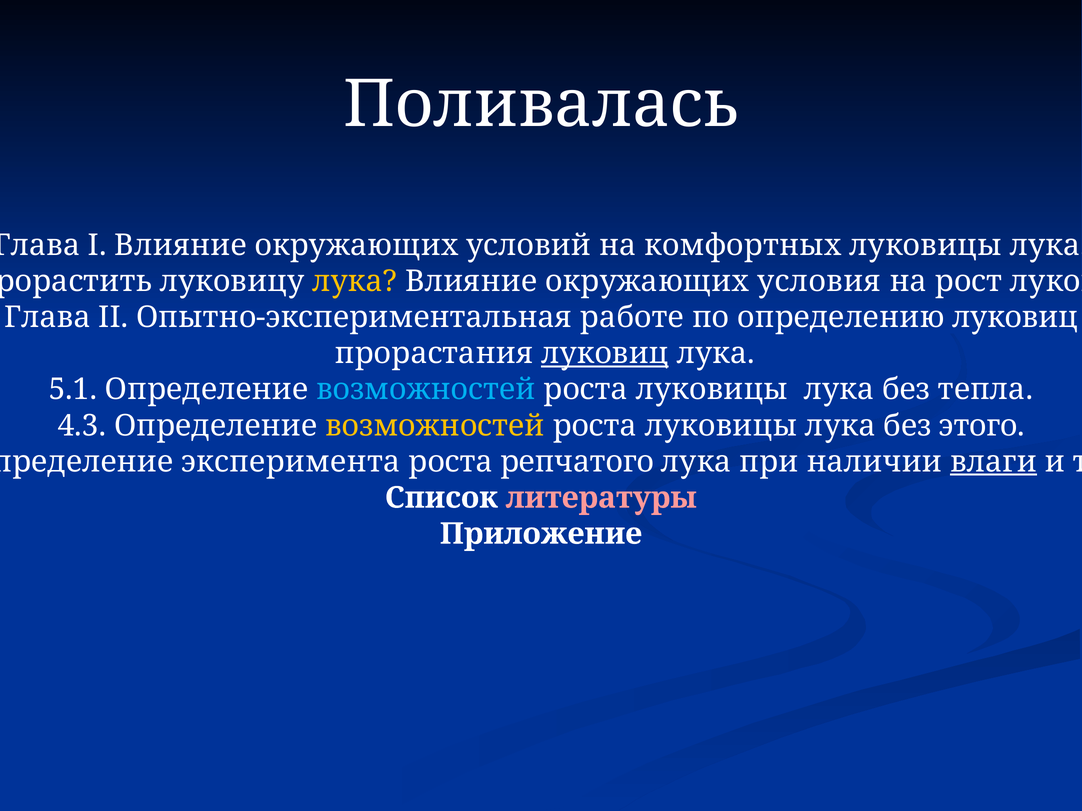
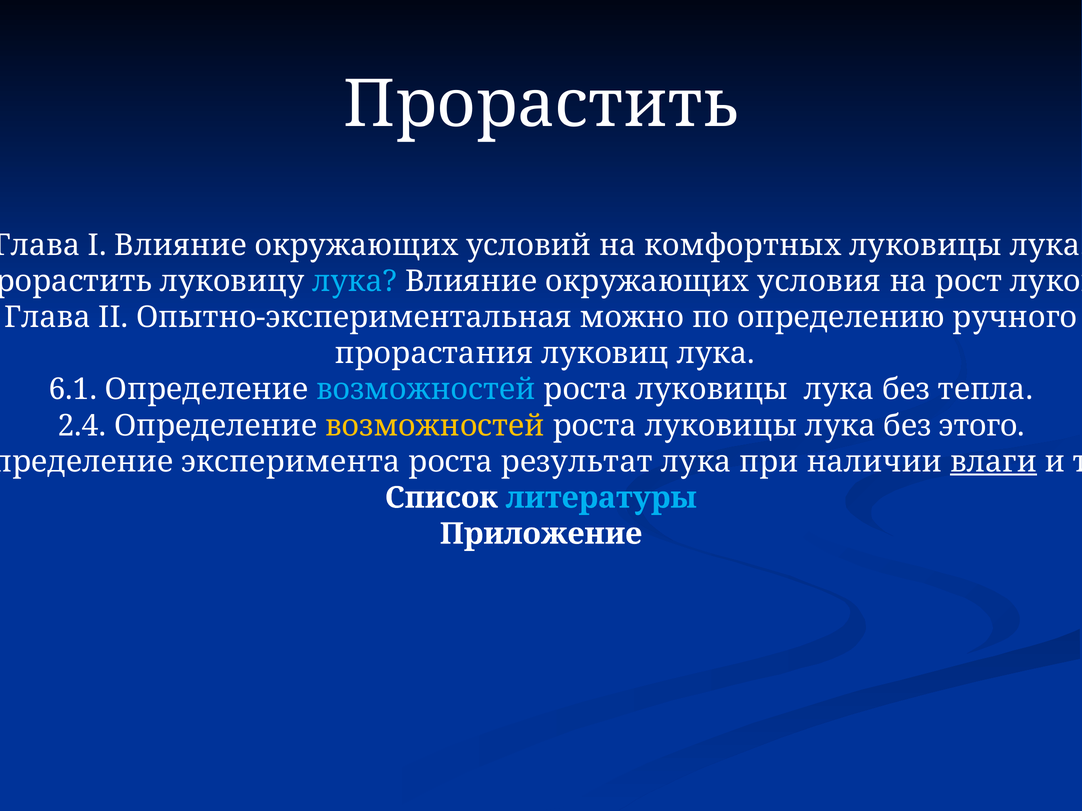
Поливалась: Поливалась -> Прорастить (541, 105)
лука colour: yellow -> light blue (355, 282)
работе: работе -> можно (632, 318)
определению луковиц: луковиц -> ручного (1015, 318)
луковиц underline: present -> none (605, 354)
5.1: 5.1 -> 6.1 (73, 390)
4.3: 4.3 -> 2.4 (82, 426)
репчатого: репчатого -> результат (577, 462)
литературы colour: pink -> light blue (601, 498)
